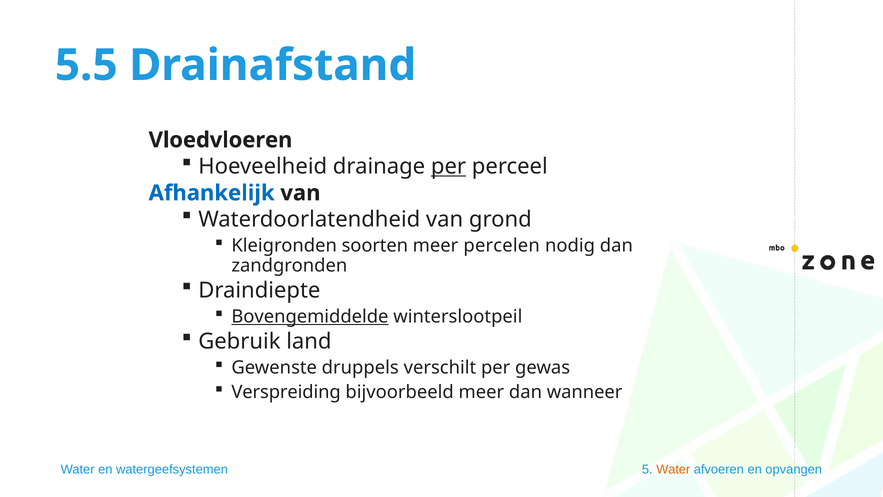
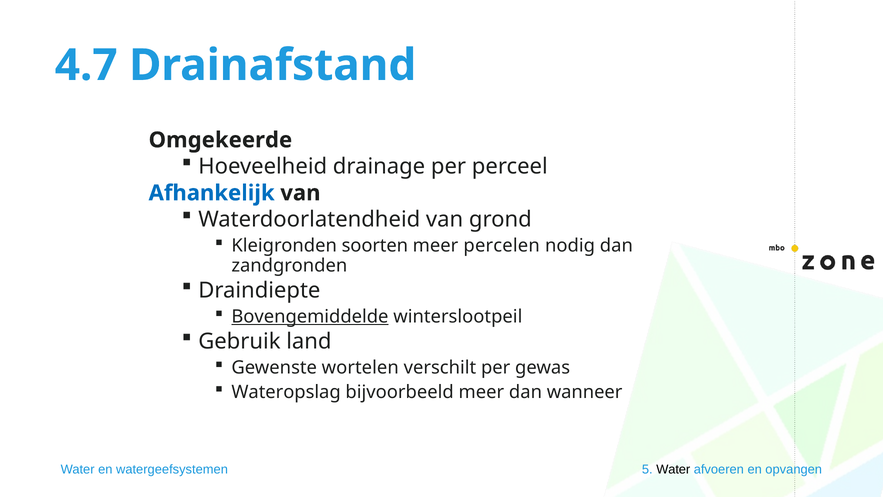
5.5: 5.5 -> 4.7 (86, 65)
Vloedvloeren: Vloedvloeren -> Omgekeerde (220, 140)
per underline: present -> none (449, 166)
druppels: druppels -> wortelen (360, 367)
Verspreiding: Verspreiding -> Wateropslag (286, 392)
Water colour: orange -> black (673, 469)
